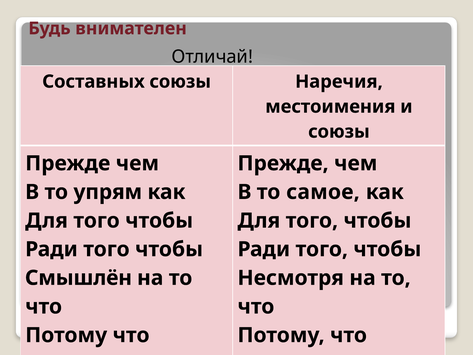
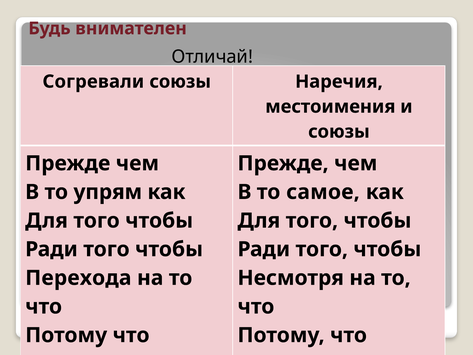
Составных: Составных -> Согревали (93, 82)
Смышлён: Смышлён -> Перехода (78, 278)
